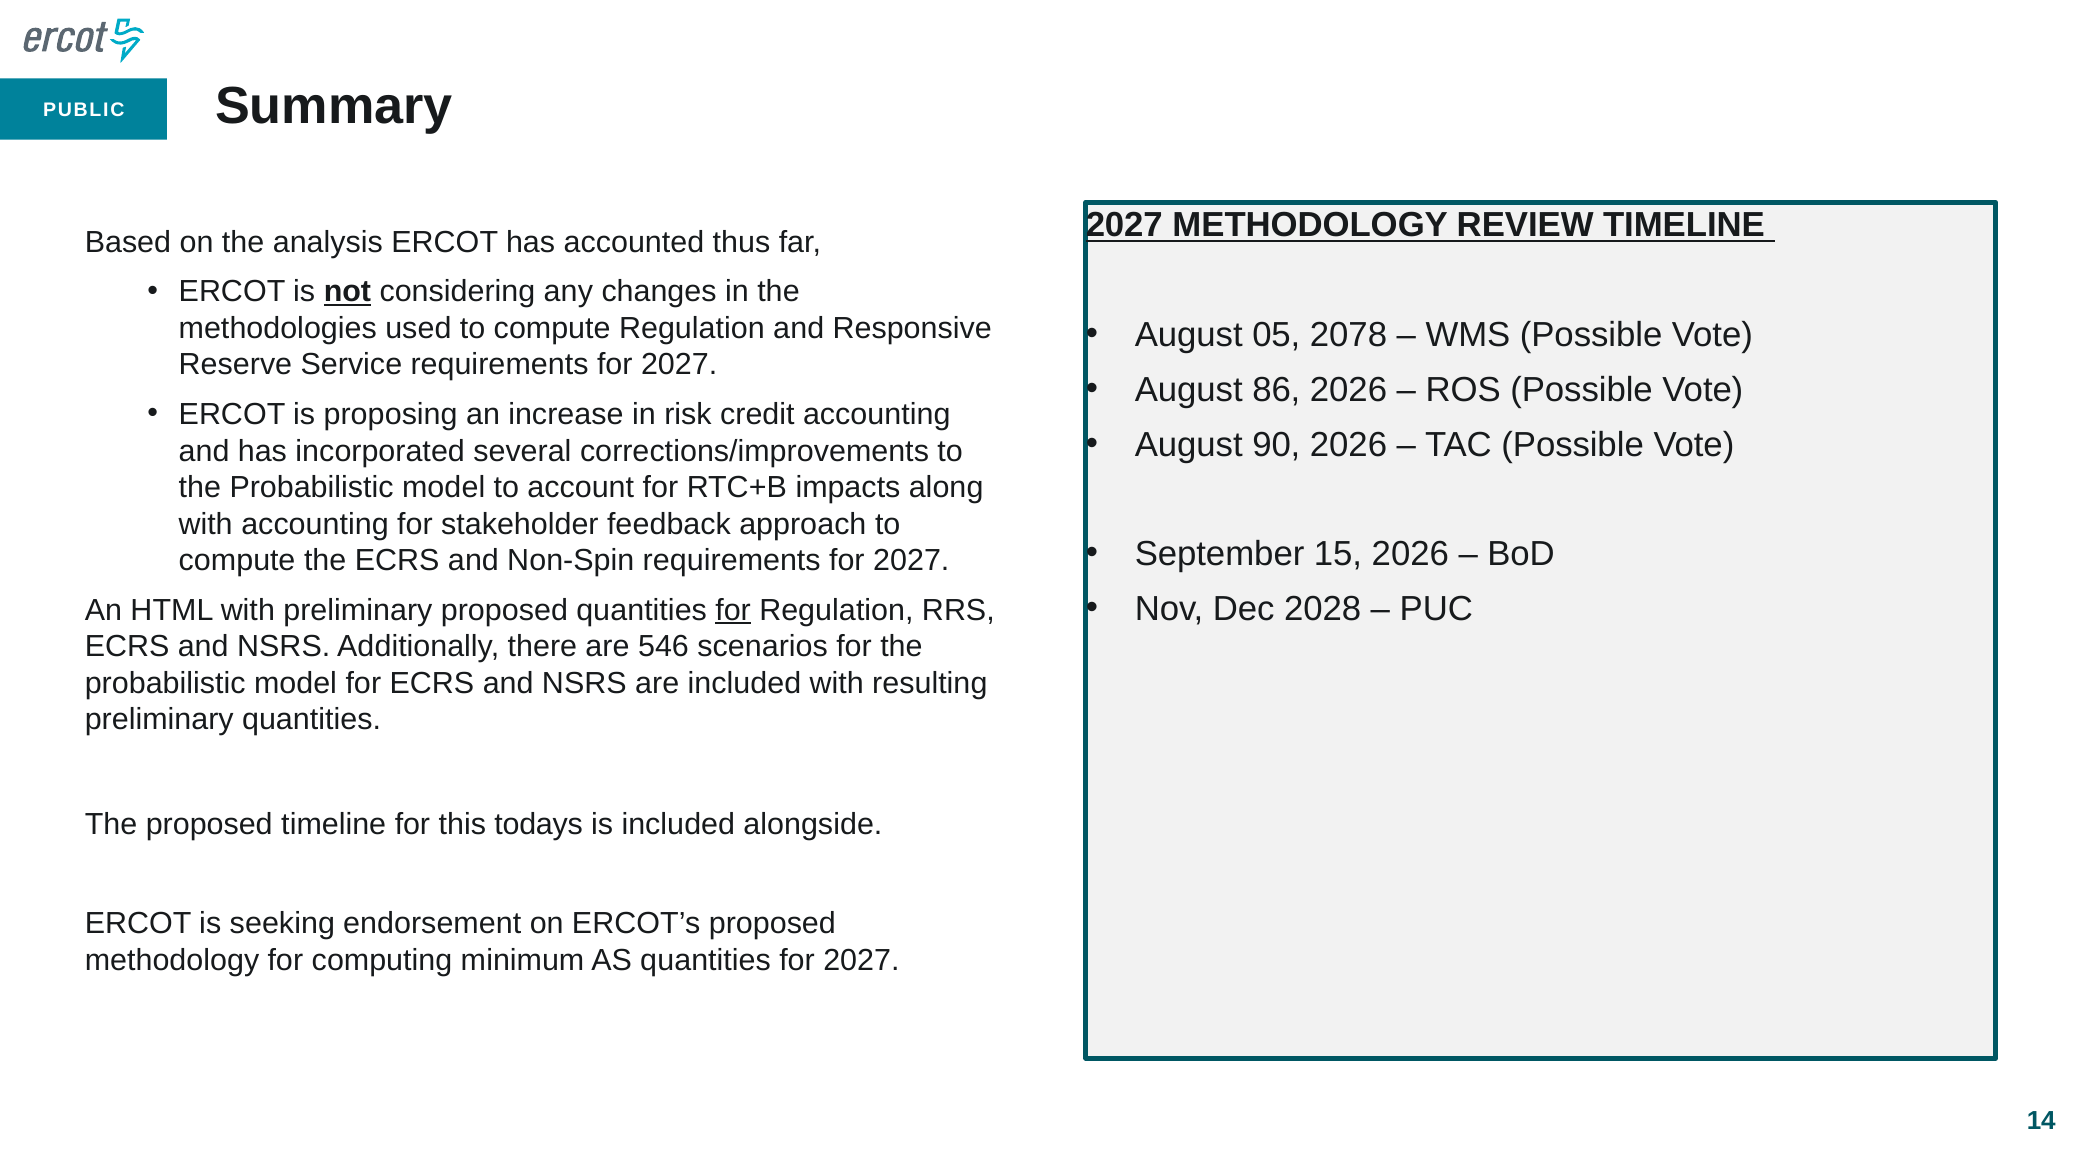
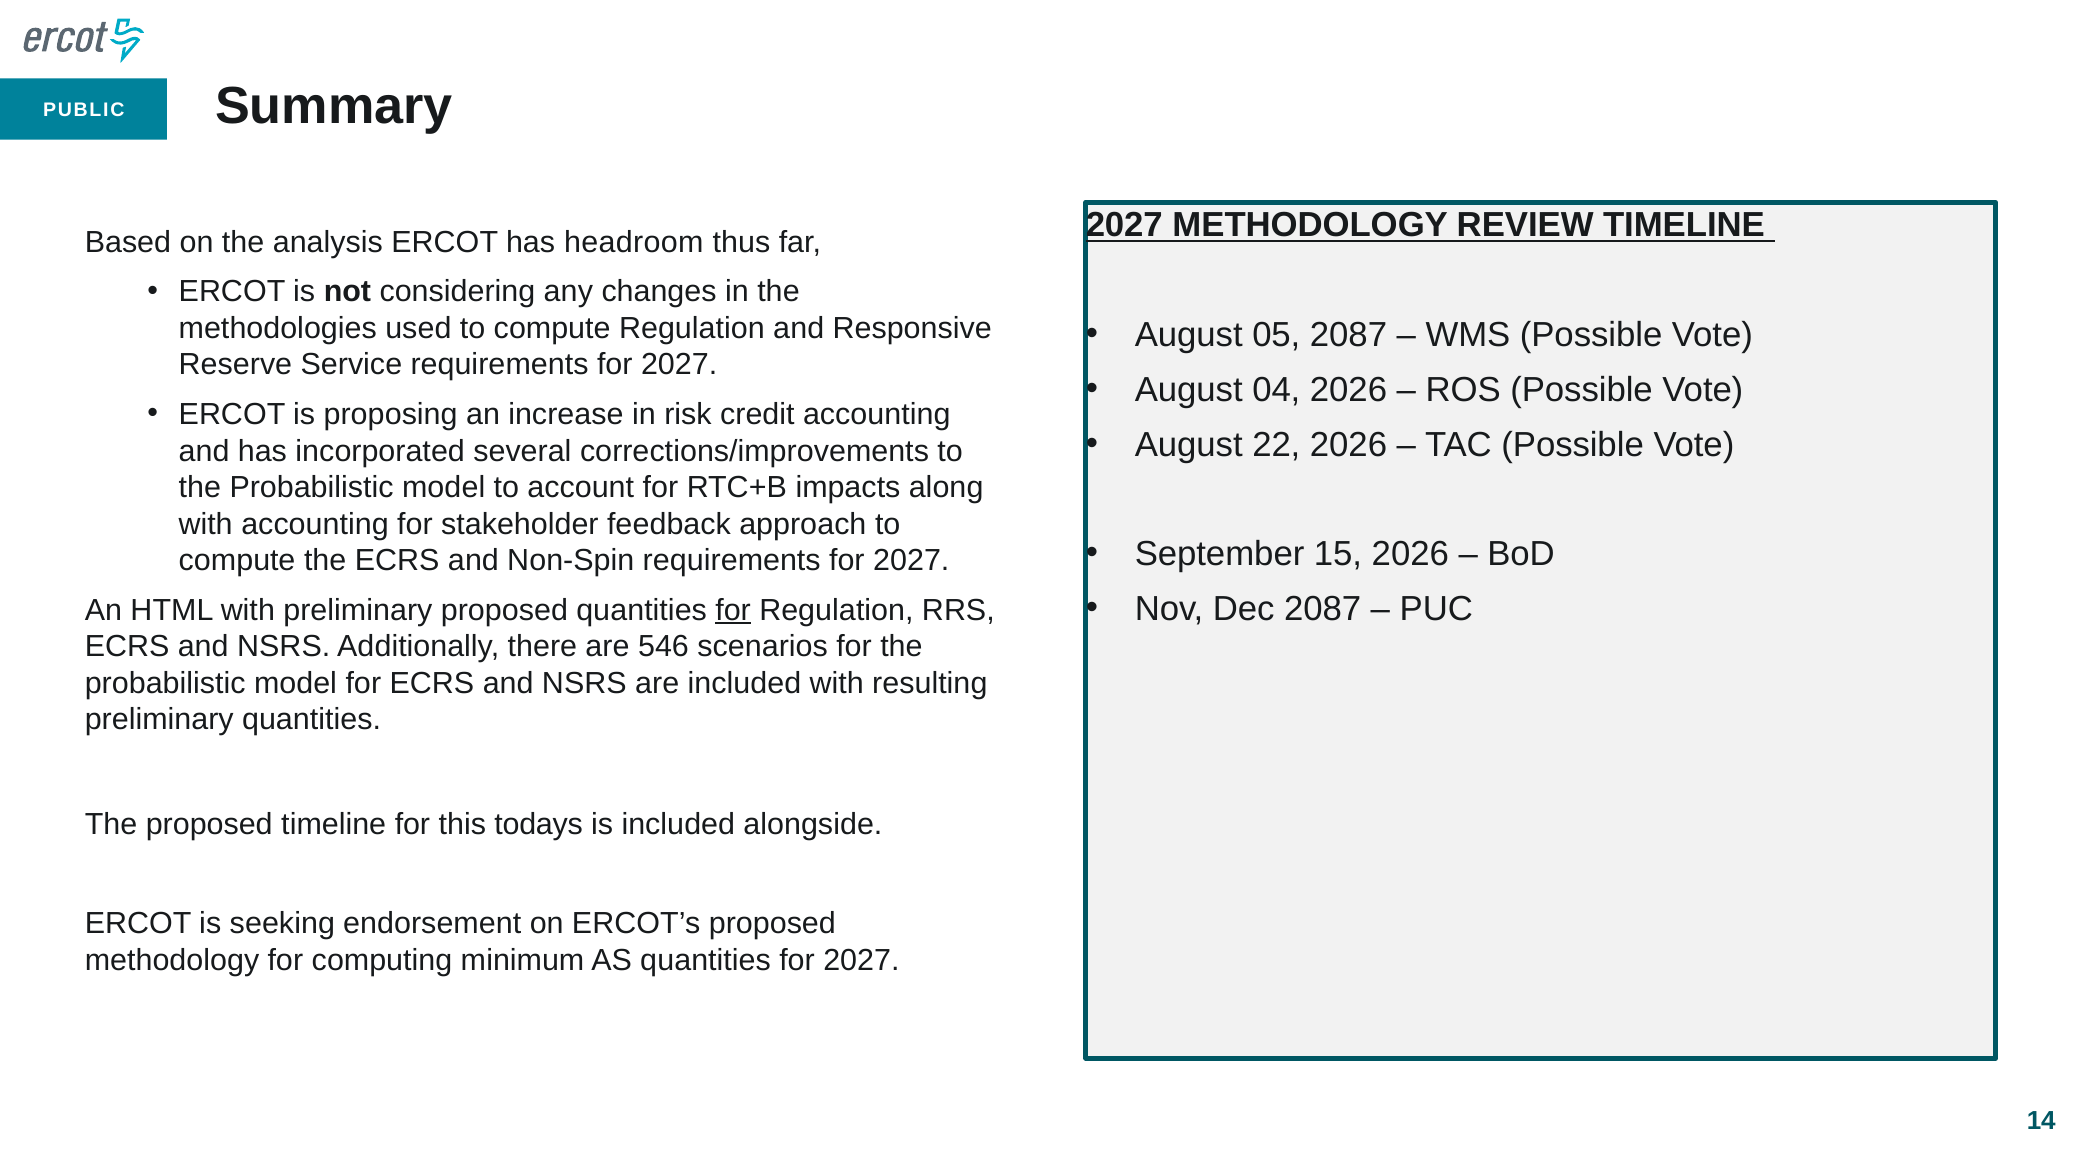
accounted: accounted -> headroom (634, 242)
not underline: present -> none (347, 292)
05 2078: 2078 -> 2087 (1348, 335)
86: 86 -> 04 (1276, 390)
90: 90 -> 22 (1276, 445)
Dec 2028: 2028 -> 2087 (1323, 609)
